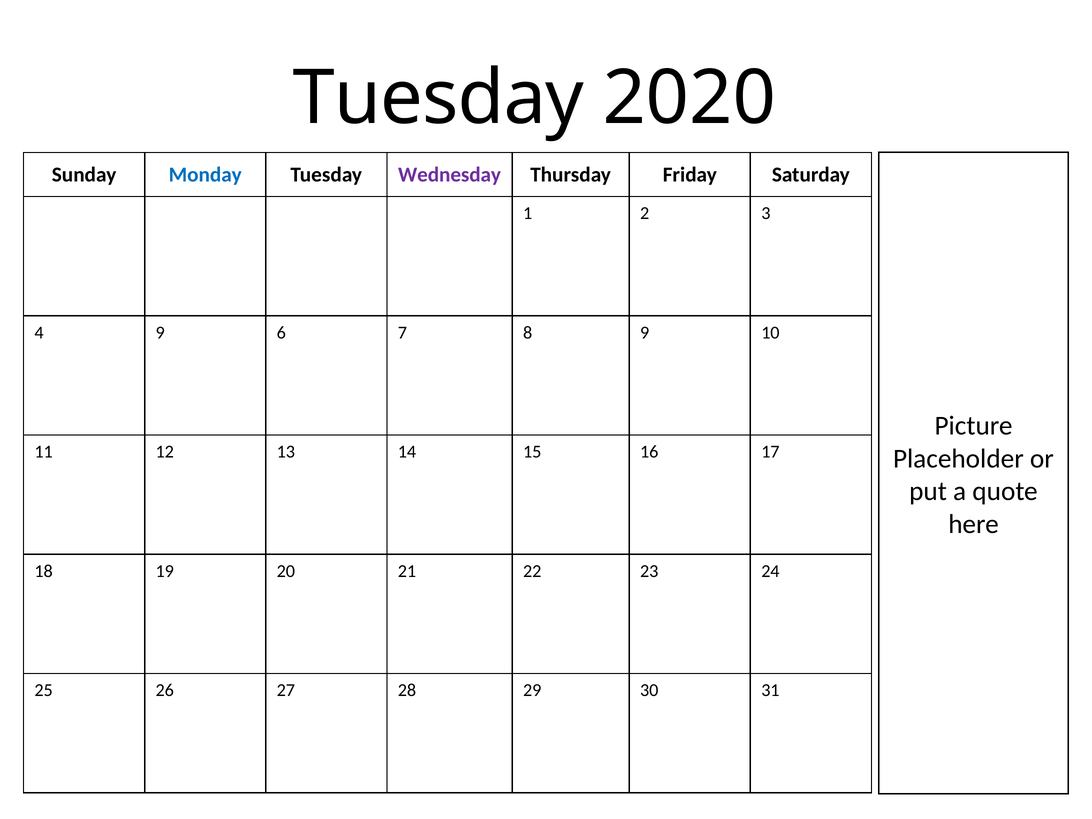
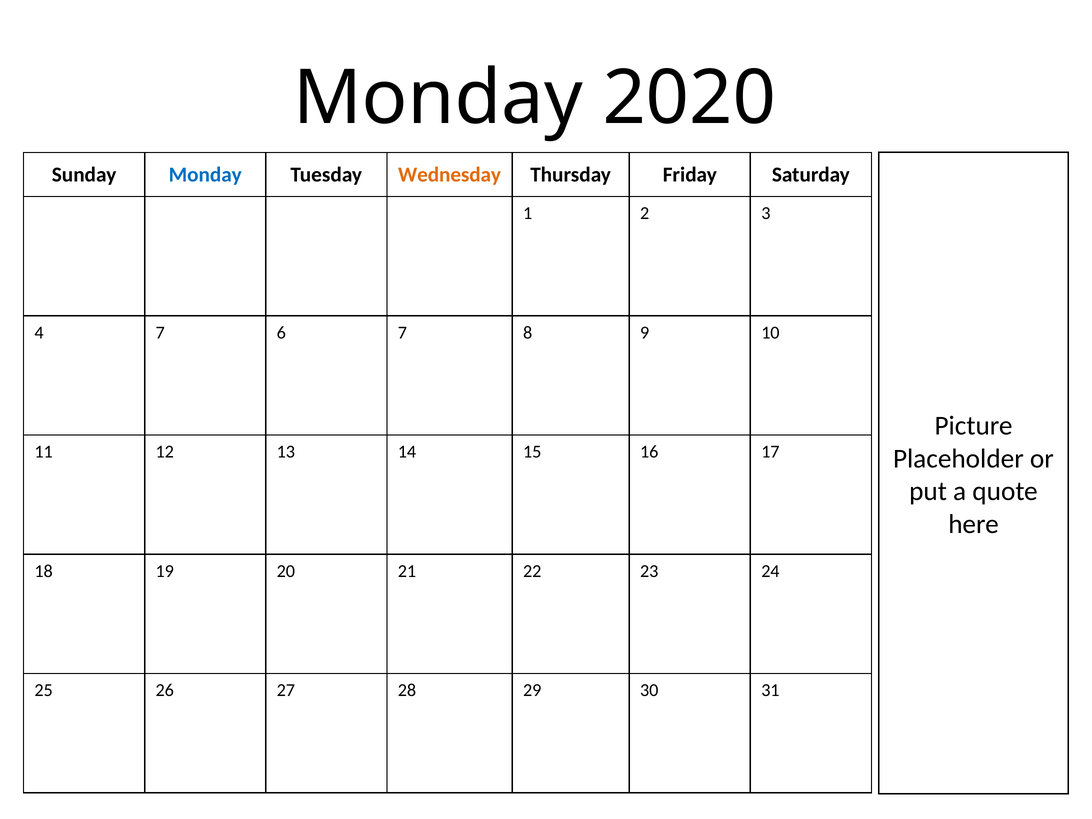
Tuesday: Tuesday -> Monday (438, 98)
Wednesday colour: purple -> orange (450, 175)
4 9: 9 -> 7 (160, 333)
